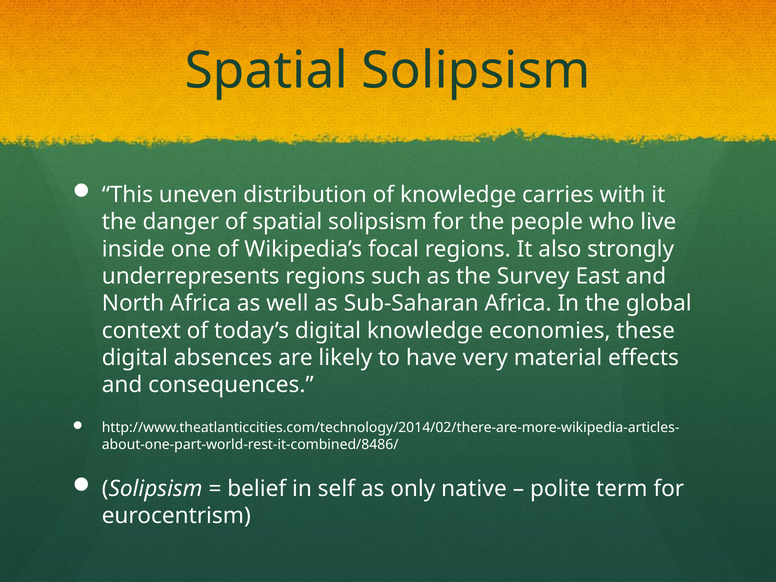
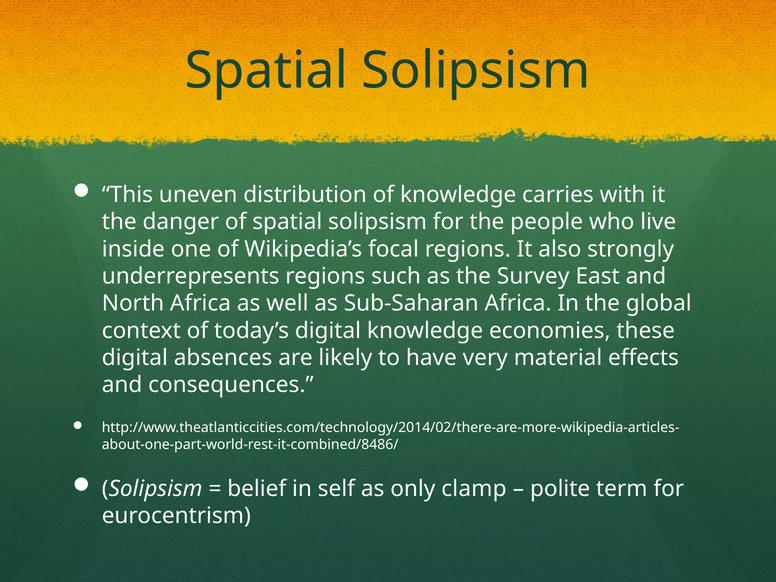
native: native -> clamp (474, 489)
